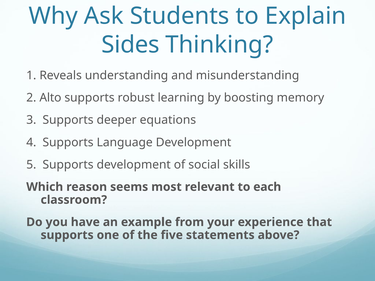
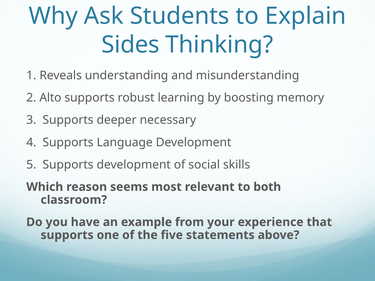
equations: equations -> necessary (168, 120)
each: each -> both (267, 187)
